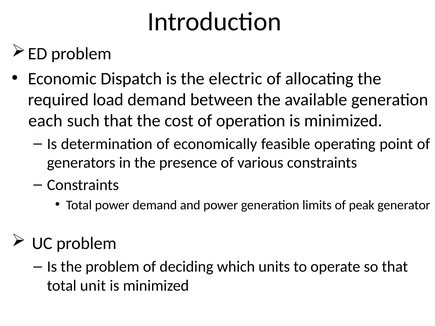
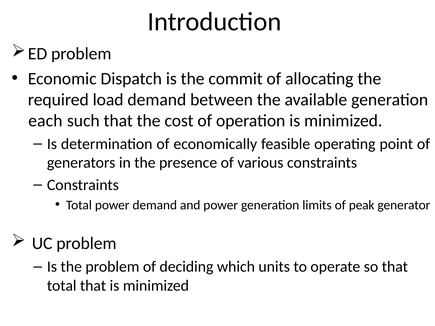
electric: electric -> commit (236, 79)
total unit: unit -> that (93, 286)
